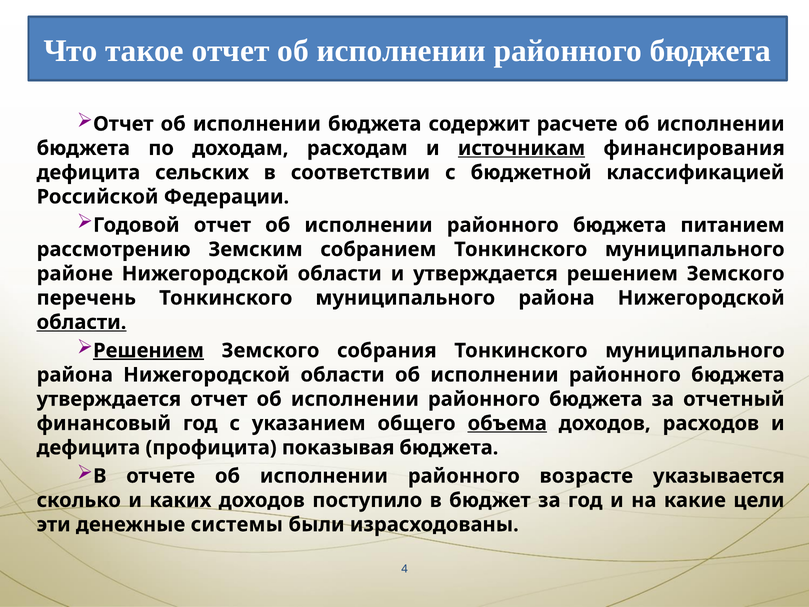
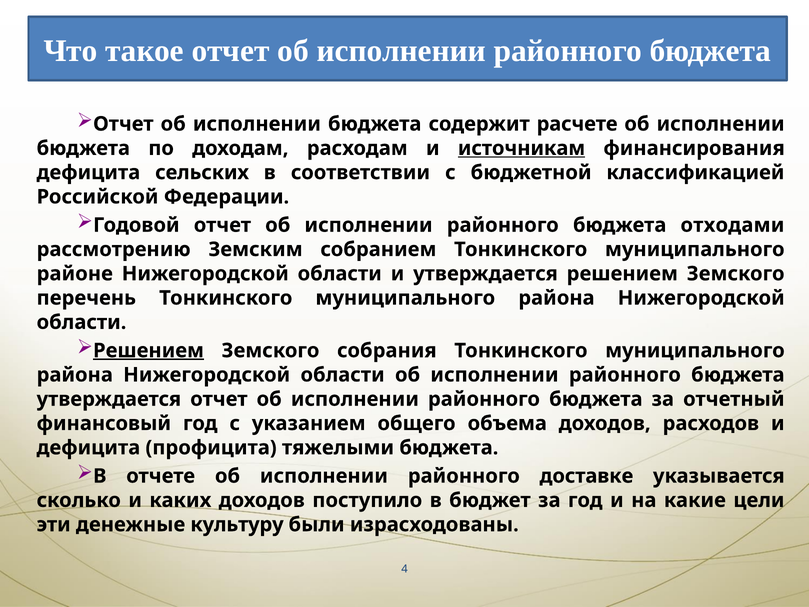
питанием: питанием -> отходами (732, 225)
области underline: present -> none (82, 322)
объема underline: present -> none (507, 423)
показывая: показывая -> тяжелыми (338, 448)
возрасте: возрасте -> доставке (586, 476)
системы: системы -> культуру (237, 524)
